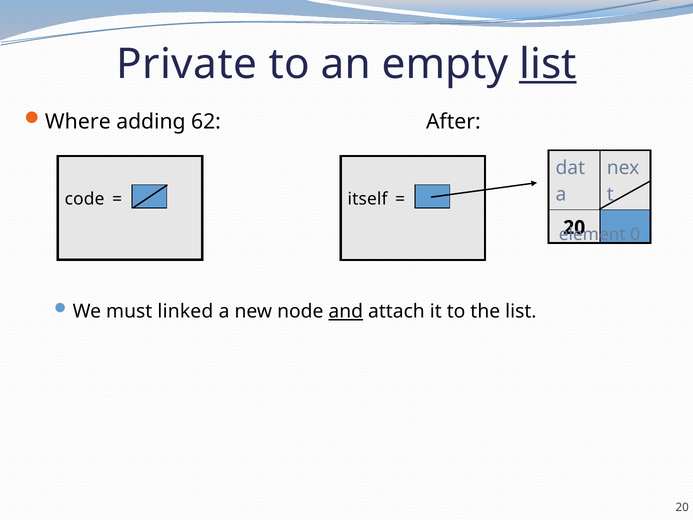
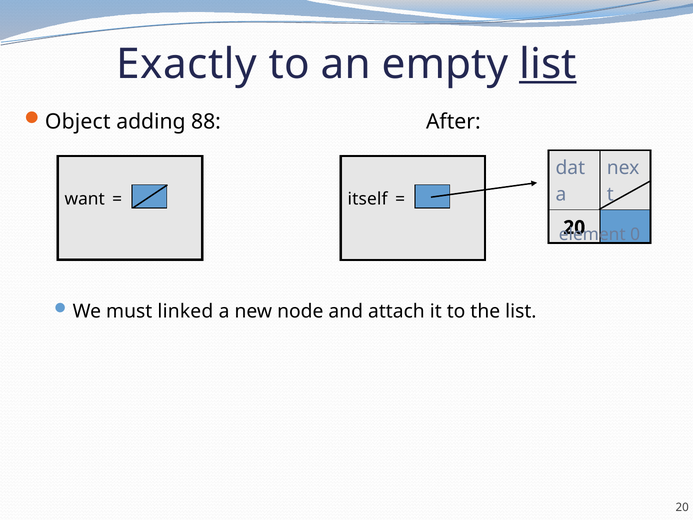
Private: Private -> Exactly (187, 64)
Where: Where -> Object (78, 122)
62: 62 -> 88 (206, 122)
code: code -> want (85, 199)
and underline: present -> none (346, 311)
